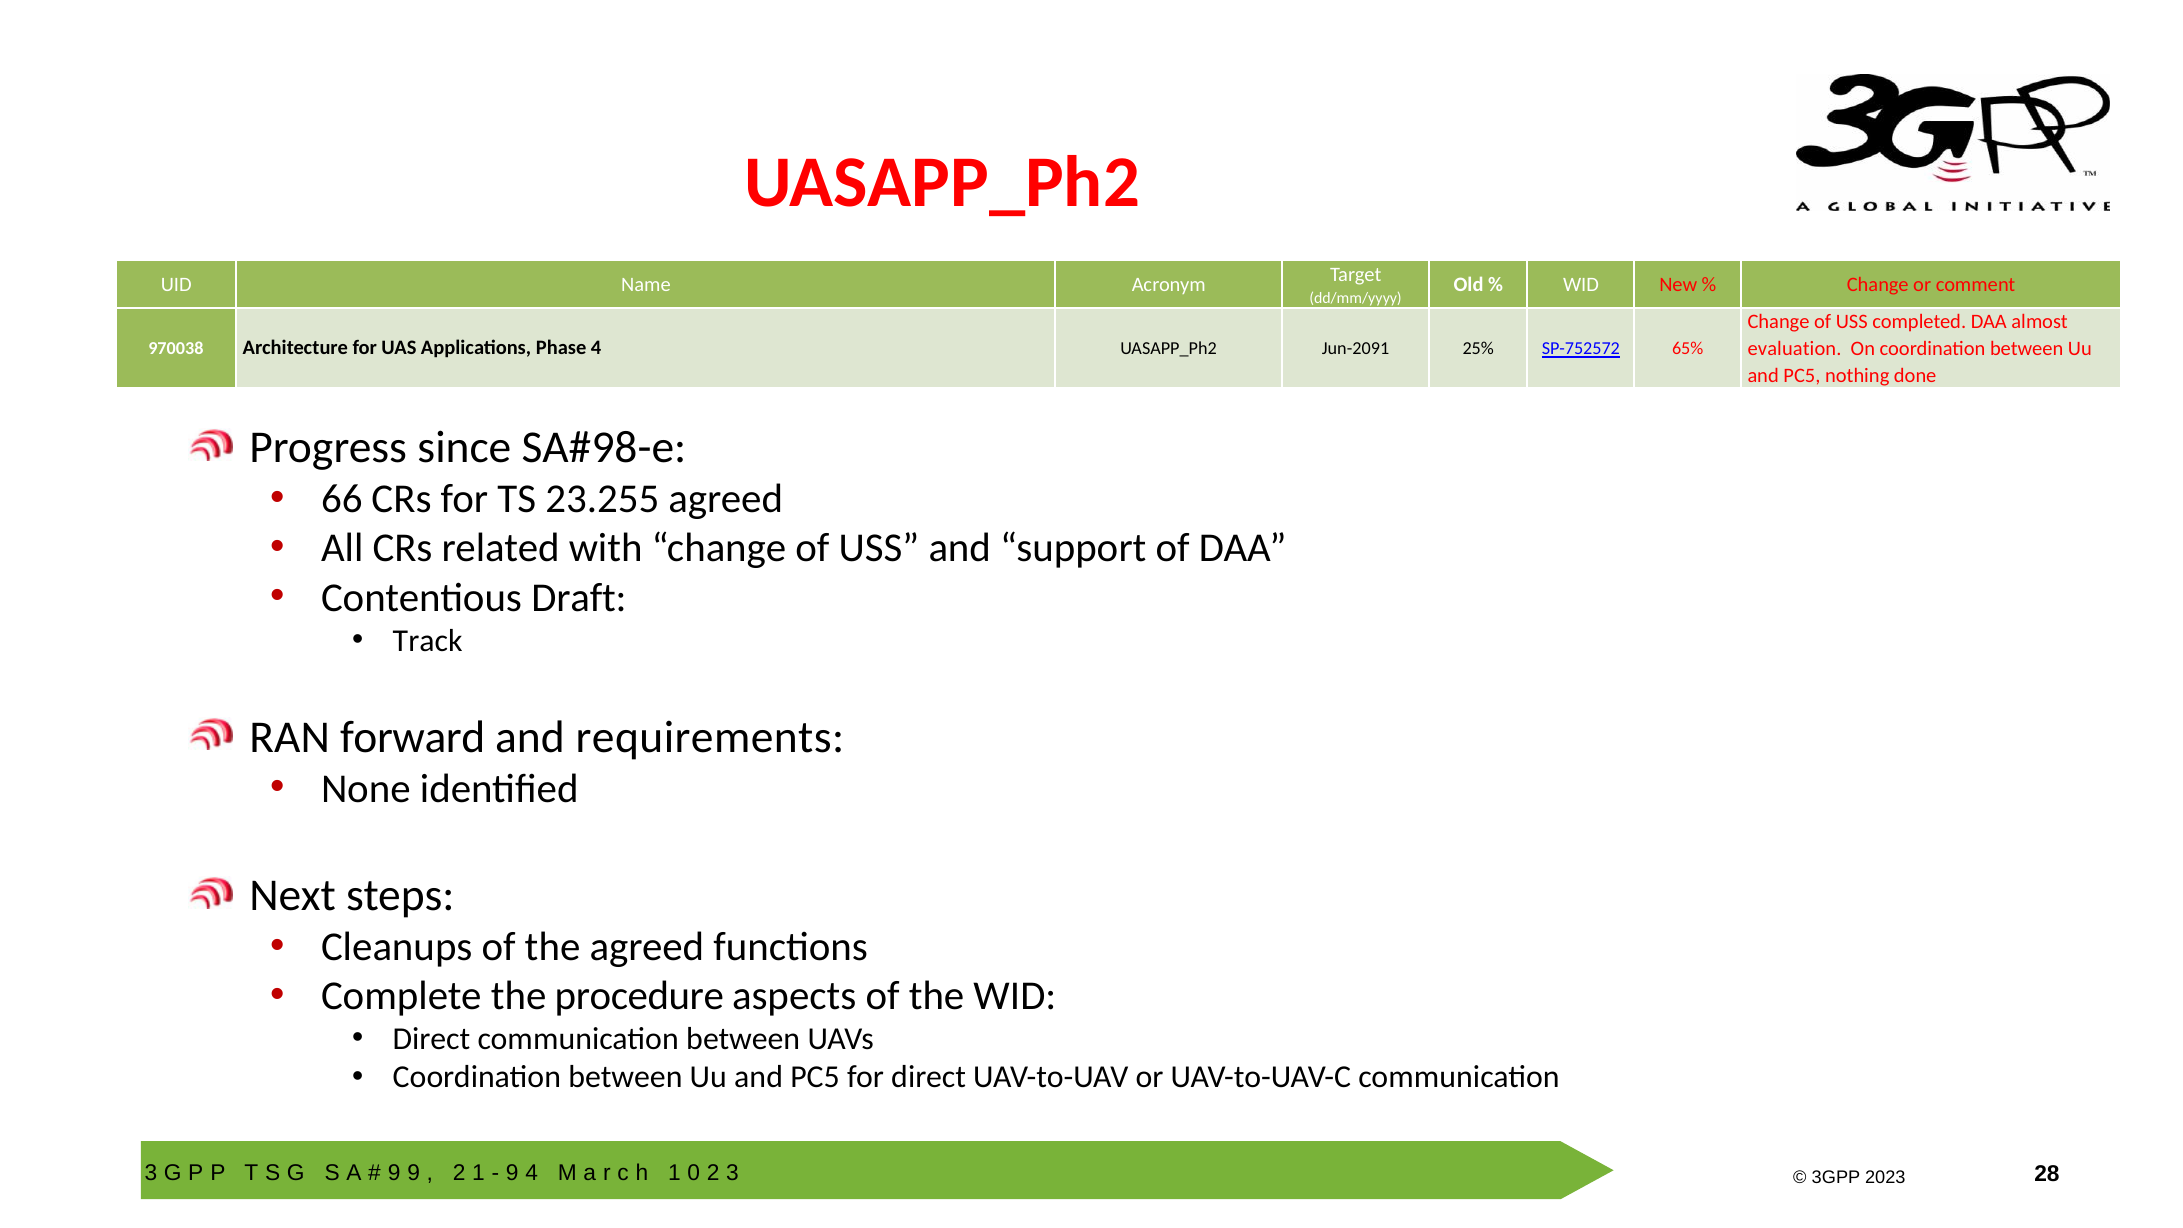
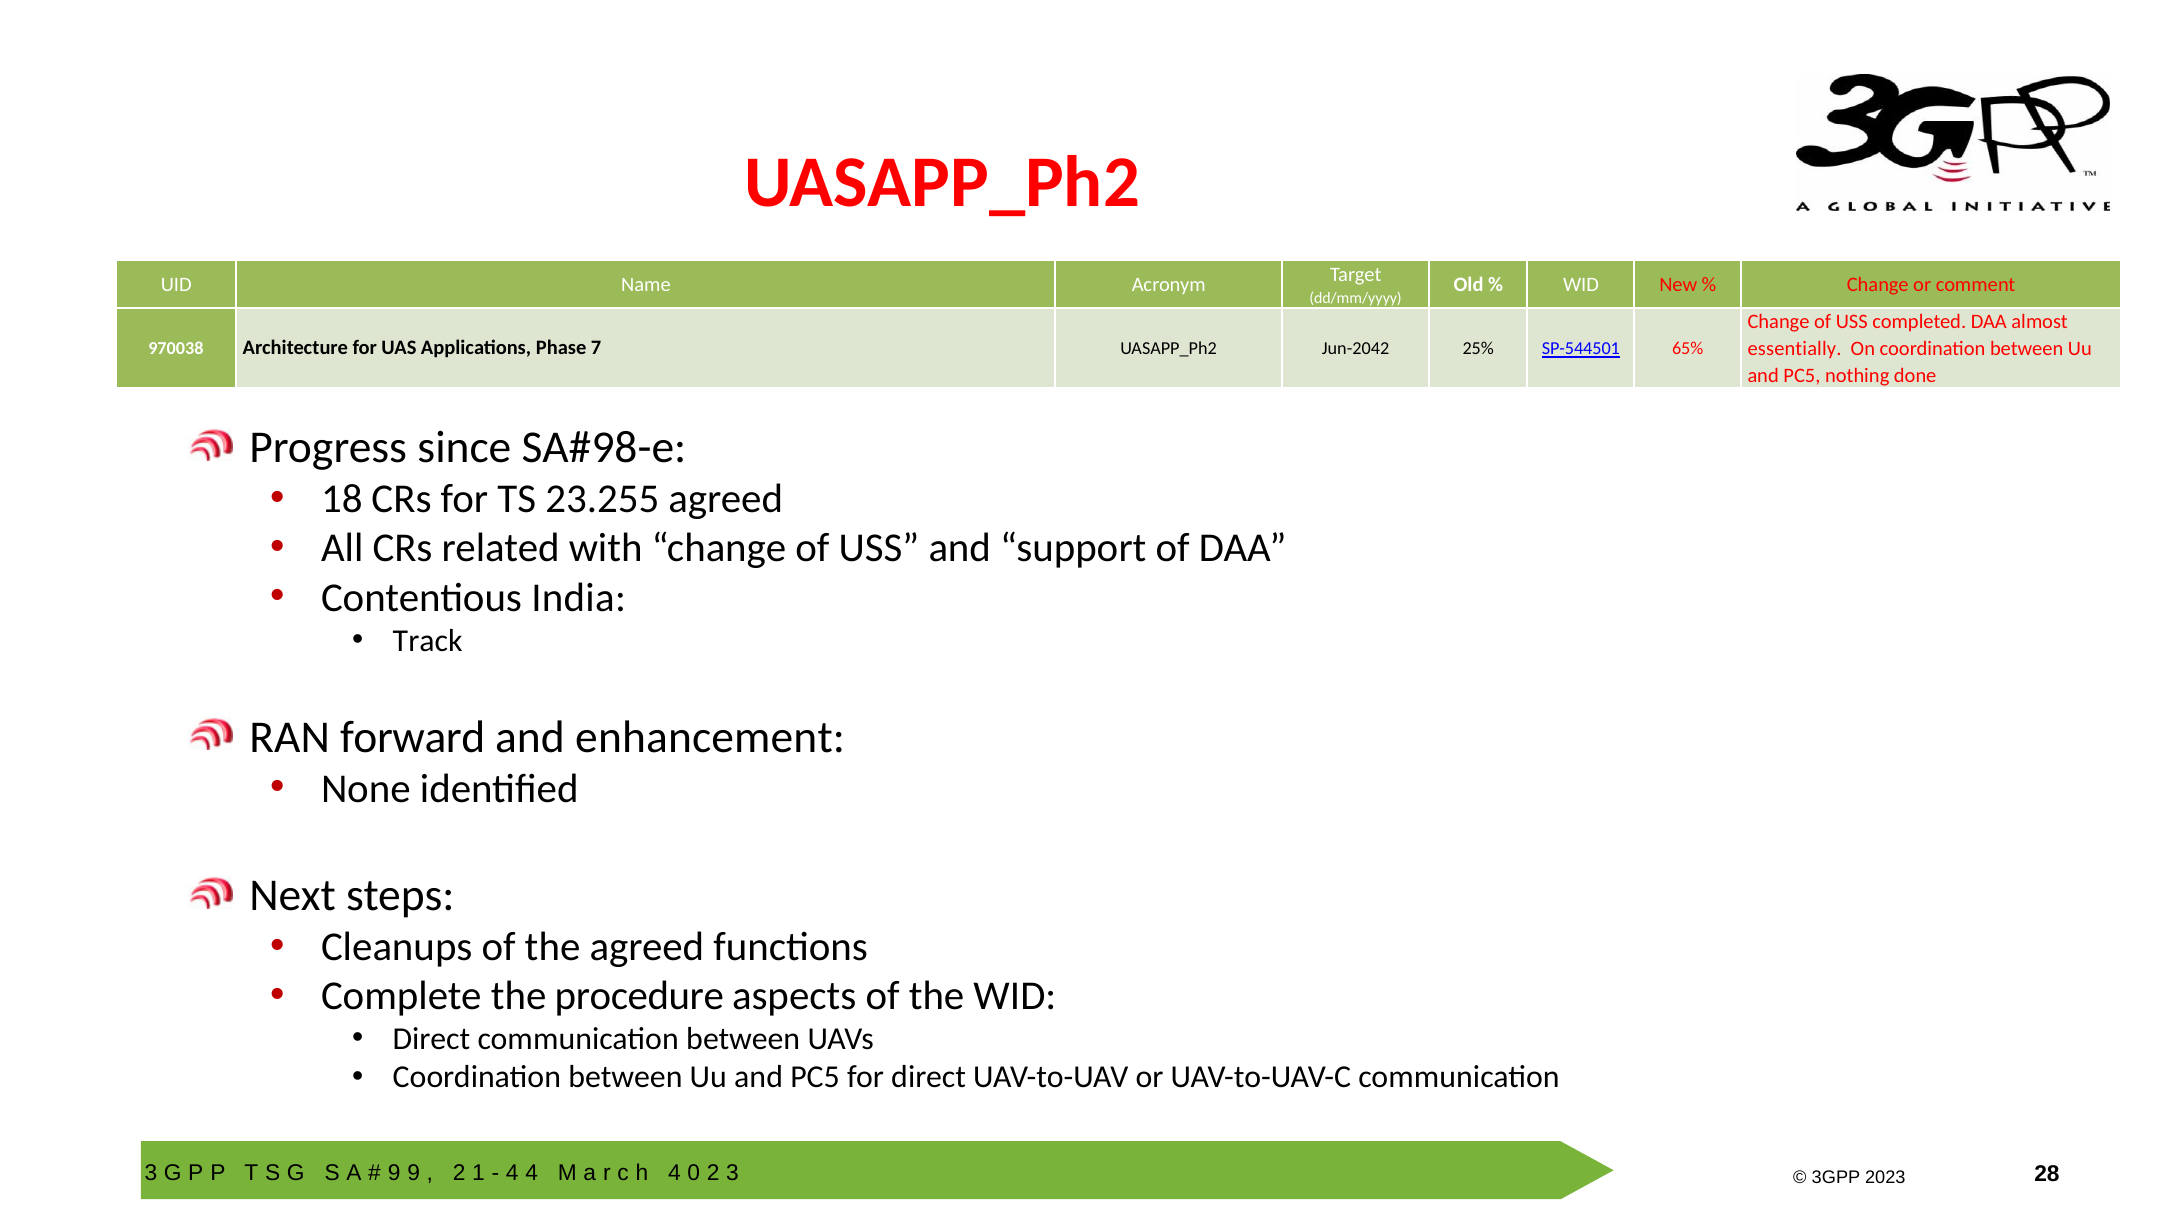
evaluation: evaluation -> essentially (1795, 349)
Phase 4: 4 -> 7 (596, 348)
Jun-2091: Jun-2091 -> Jun-2042 (1356, 349)
SP-752572: SP-752572 -> SP-544501 (1581, 349)
66: 66 -> 18 (342, 499)
Draft: Draft -> India (579, 598)
requirements: requirements -> enhancement (710, 737)
9: 9 -> 4 (512, 1173)
1: 1 -> 4 (674, 1173)
